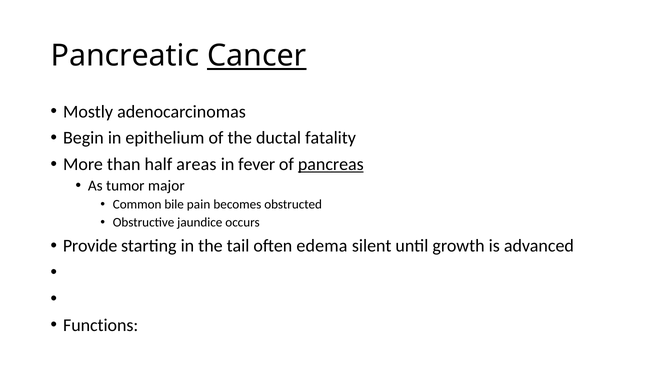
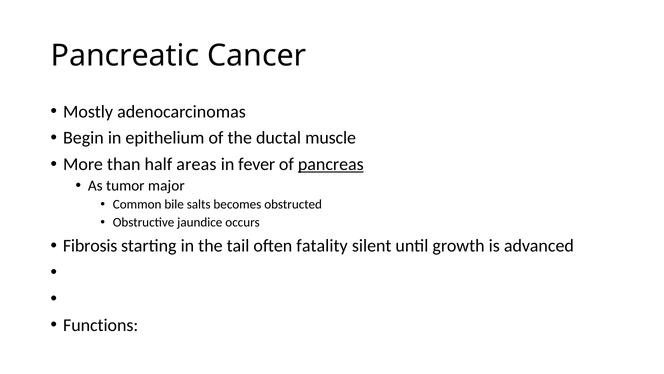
Cancer underline: present -> none (257, 56)
fatality: fatality -> muscle (331, 138)
pain: pain -> salts (199, 204)
Provide: Provide -> Fibrosis (90, 246)
edema: edema -> fatality (322, 246)
